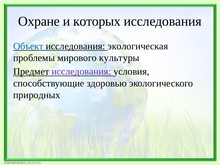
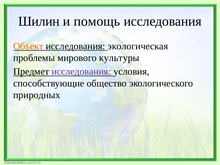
Охране: Охране -> Шилин (39, 21)
которых: которых -> помощь (97, 21)
Объект colour: blue -> orange (28, 46)
здоровью: здоровью -> общество (107, 83)
